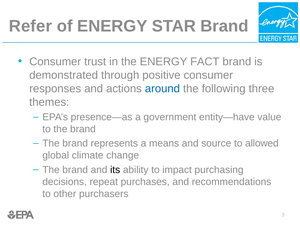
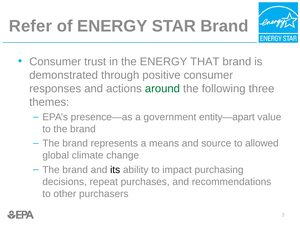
FACT: FACT -> THAT (205, 62)
around colour: blue -> green (162, 89)
entity—have: entity—have -> entity—apart (227, 117)
